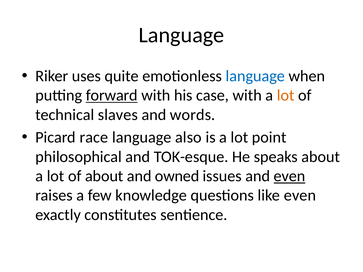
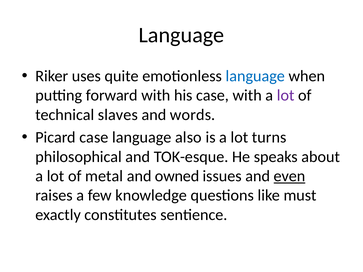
forward underline: present -> none (112, 96)
lot colour: orange -> purple (286, 96)
Picard race: race -> case (94, 137)
point: point -> turns (269, 137)
of about: about -> metal (104, 176)
like even: even -> must (300, 196)
